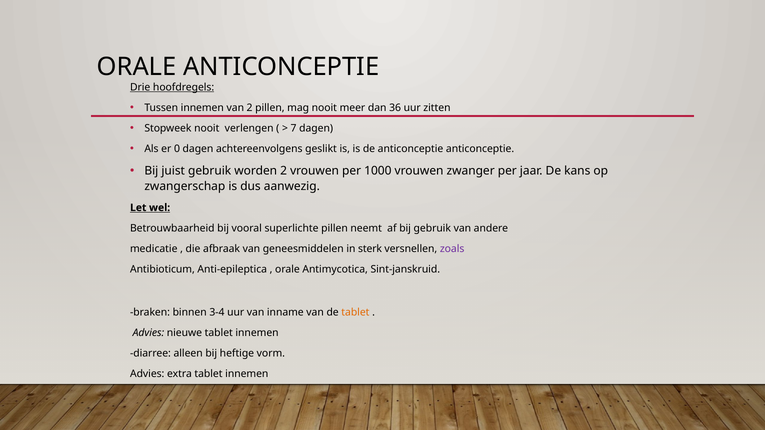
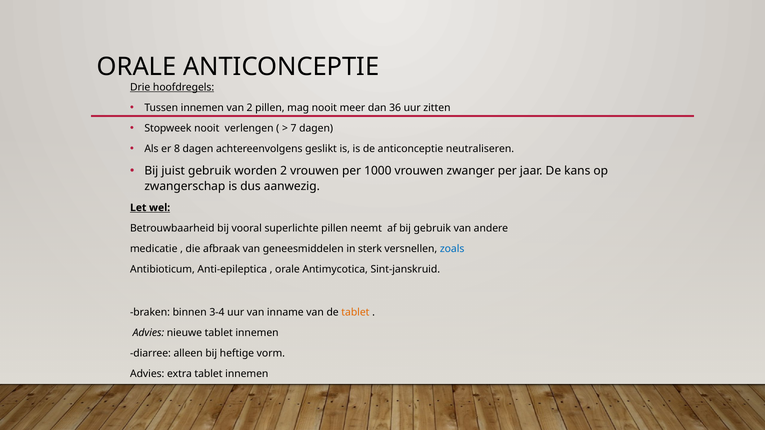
0: 0 -> 8 (177, 149)
anticonceptie anticonceptie: anticonceptie -> neutraliseren (480, 149)
zoals colour: purple -> blue (452, 249)
